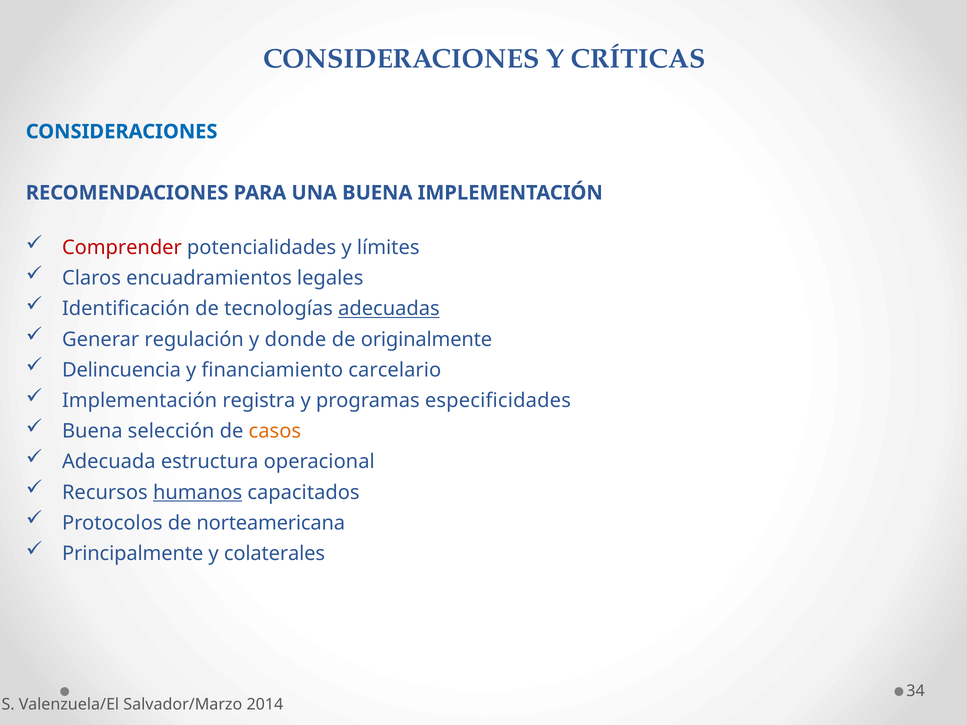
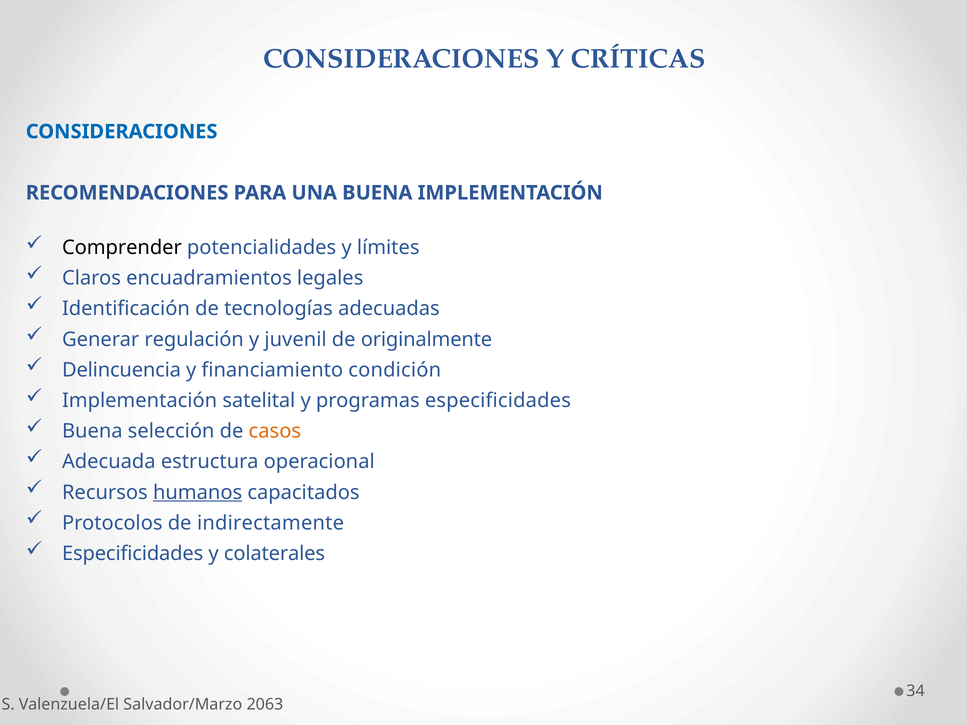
Comprender colour: red -> black (122, 248)
adecuadas underline: present -> none (389, 309)
donde: donde -> juvenil (296, 339)
carcelario: carcelario -> condición (395, 370)
registra: registra -> satelital (259, 401)
norteamericana: norteamericana -> indirectamente (271, 523)
Principalmente: Principalmente -> Especificidades (133, 554)
2014: 2014 -> 2063 (265, 704)
